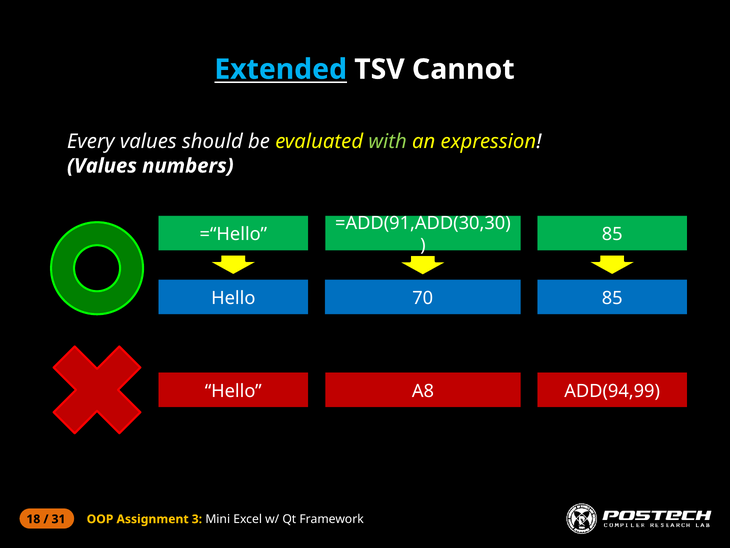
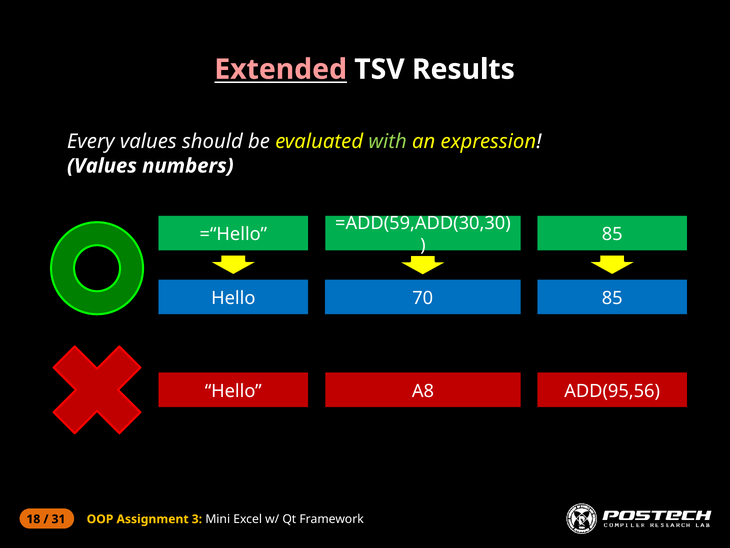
Extended colour: light blue -> pink (281, 69)
Cannot: Cannot -> Results (463, 69)
=ADD(91,ADD(30,30: =ADD(91,ADD(30,30 -> =ADD(59,ADD(30,30 (423, 223)
ADD(94,99: ADD(94,99 -> ADD(95,56 (612, 391)
